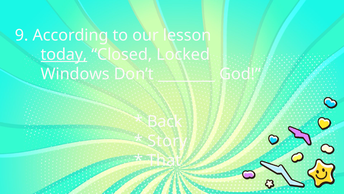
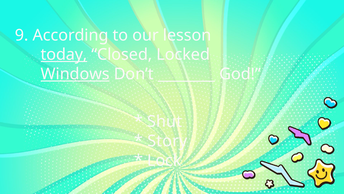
Windows underline: none -> present (75, 74)
Back: Back -> Shut (165, 121)
That: That -> Lock (164, 160)
